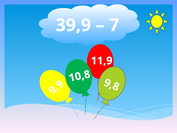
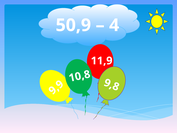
39,9: 39,9 -> 50,9 (73, 25)
7: 7 -> 4 (114, 25)
